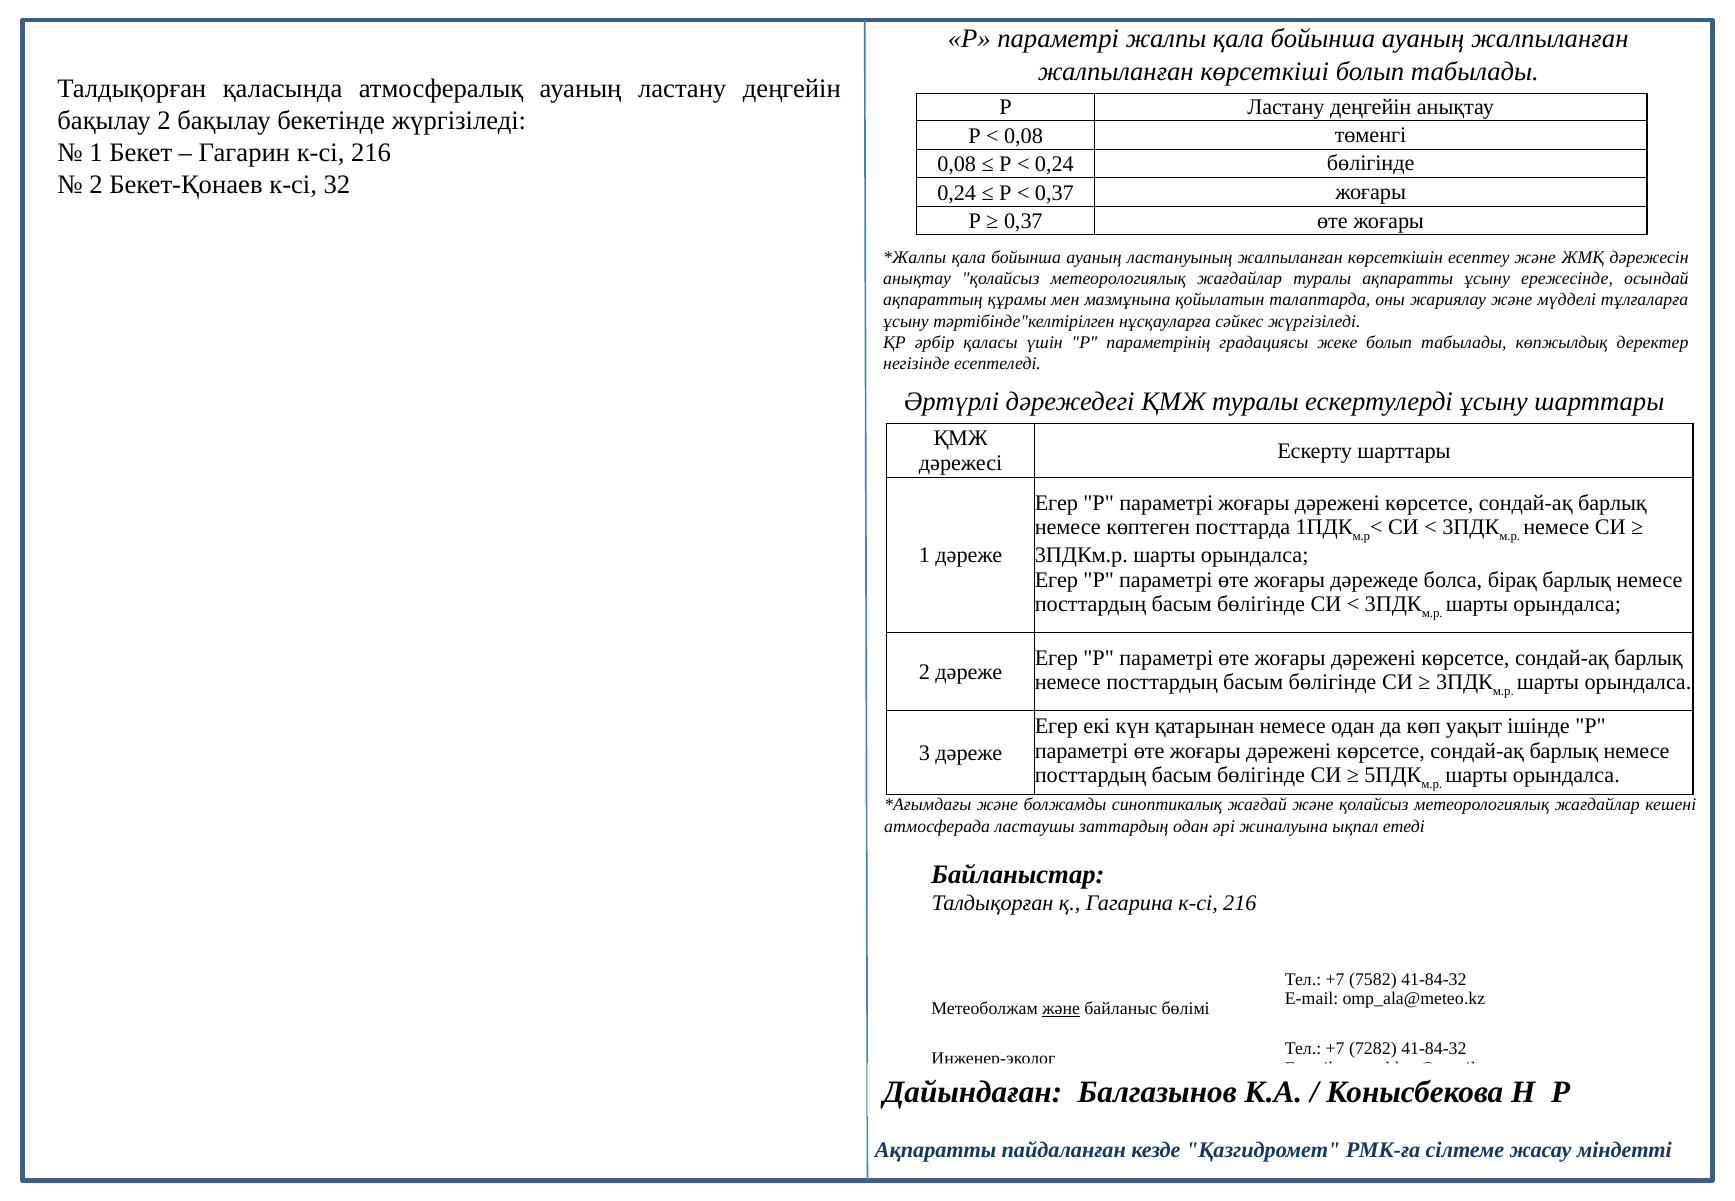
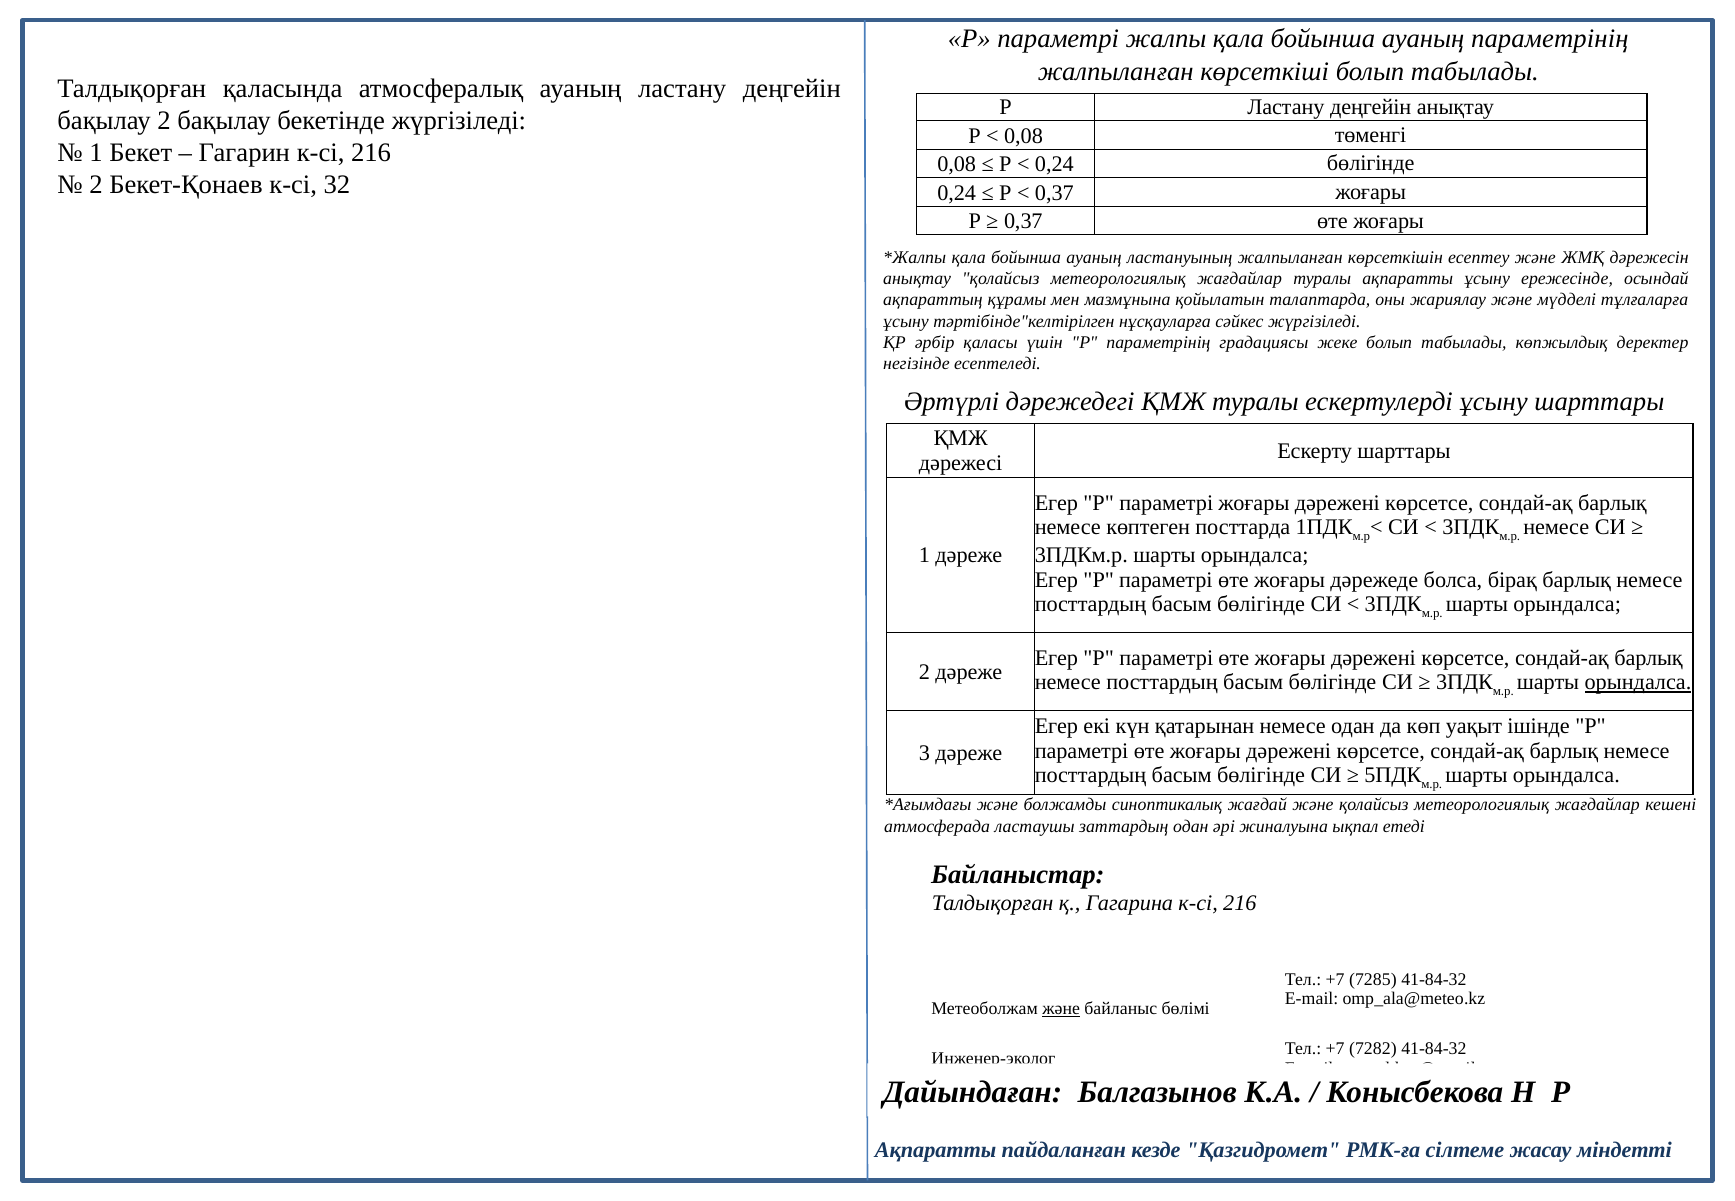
ауаның жалпыланған: жалпыланған -> параметрінің (1550, 39)
орындалса underline: none -> present (1638, 682)
7582: 7582 -> 7285 (1373, 979)
